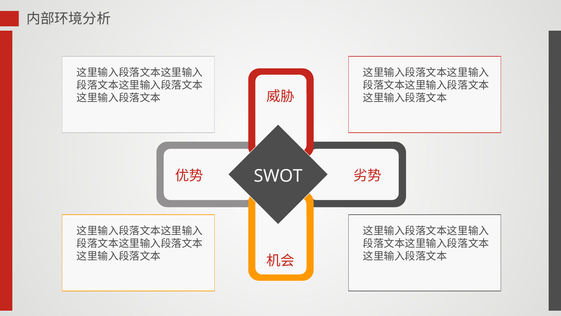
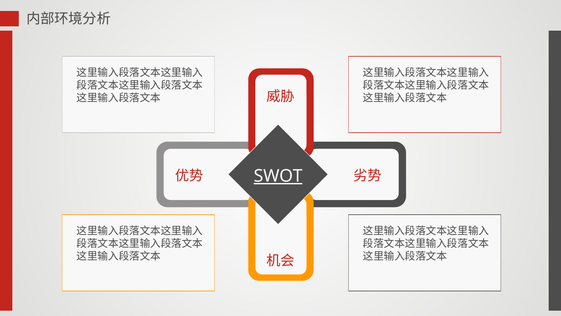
SWOT underline: none -> present (278, 176)
